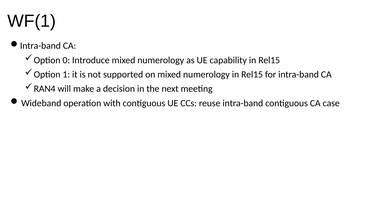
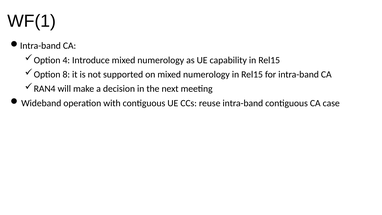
0: 0 -> 4 (66, 60)
1: 1 -> 8 (66, 74)
